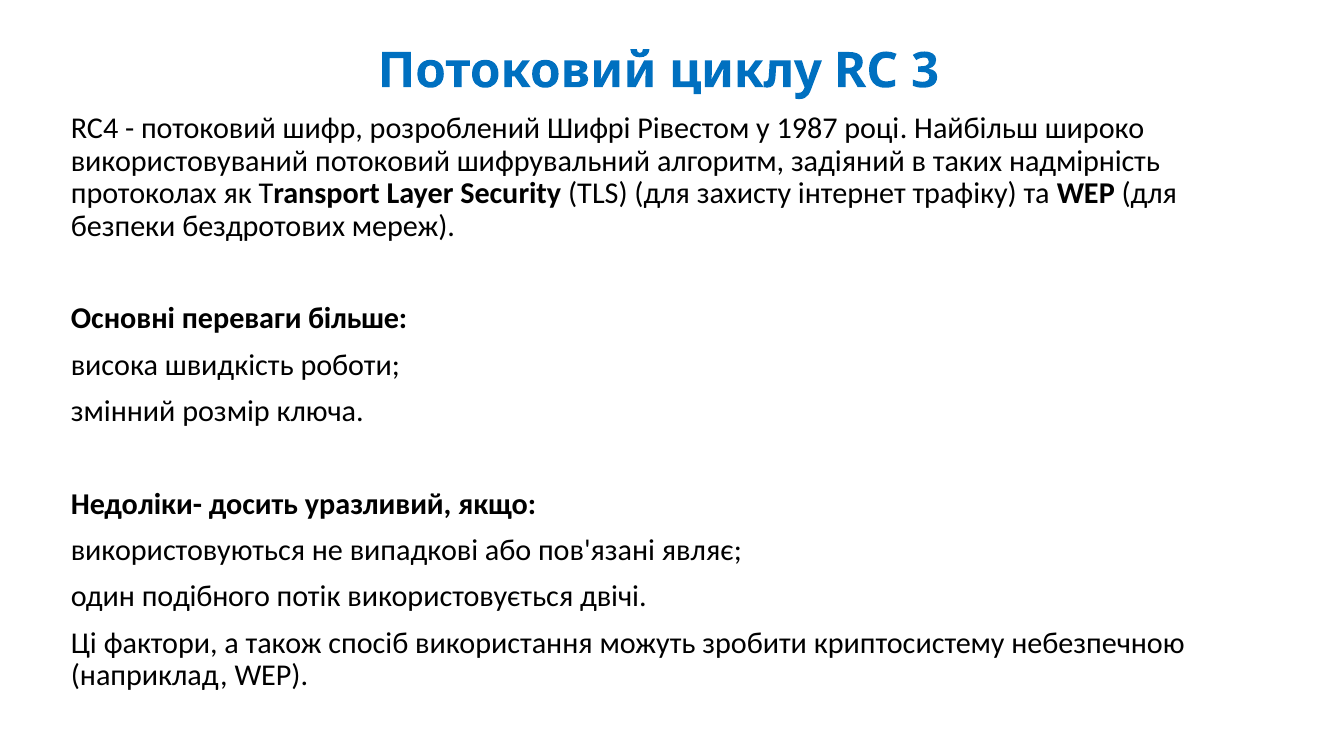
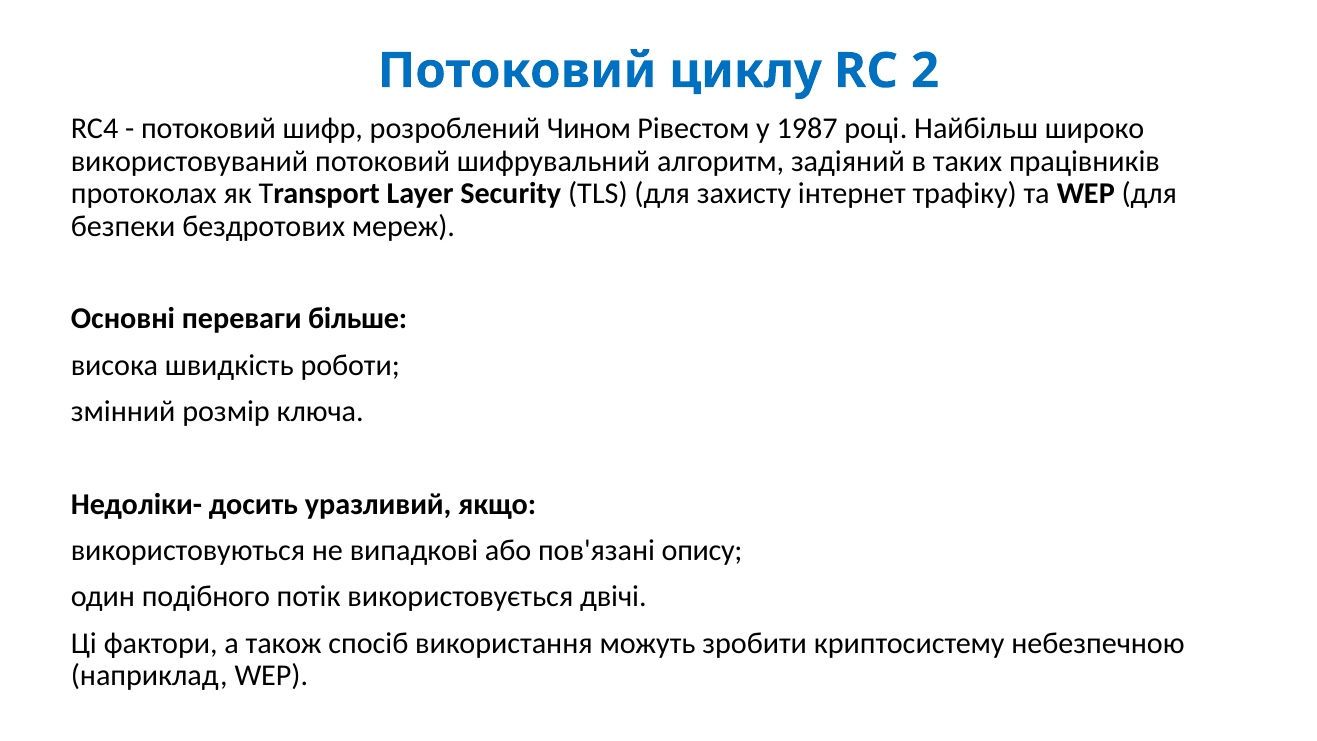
3: 3 -> 2 (925, 71)
Шифрі: Шифрі -> Чином (589, 129)
надмірність: надмірність -> працівників (1084, 161)
являє: являє -> опису (702, 550)
